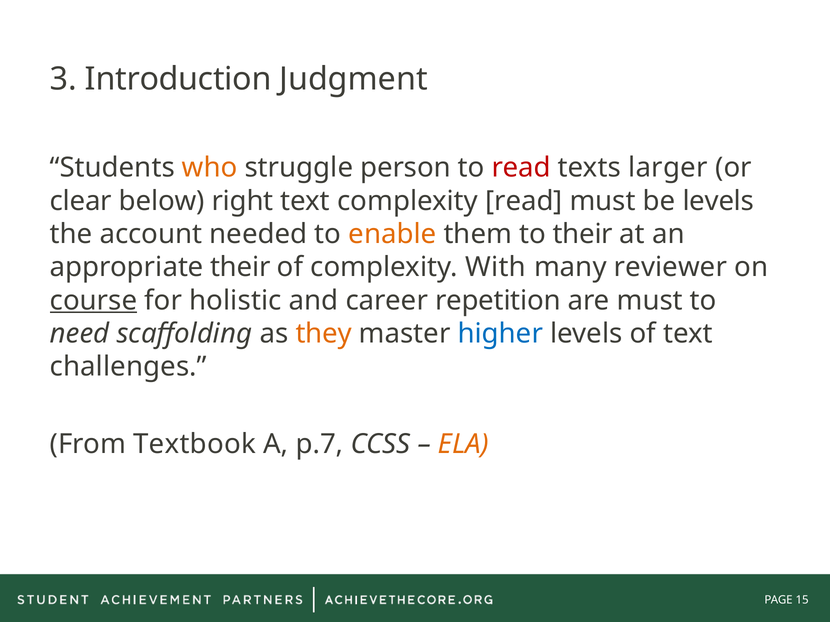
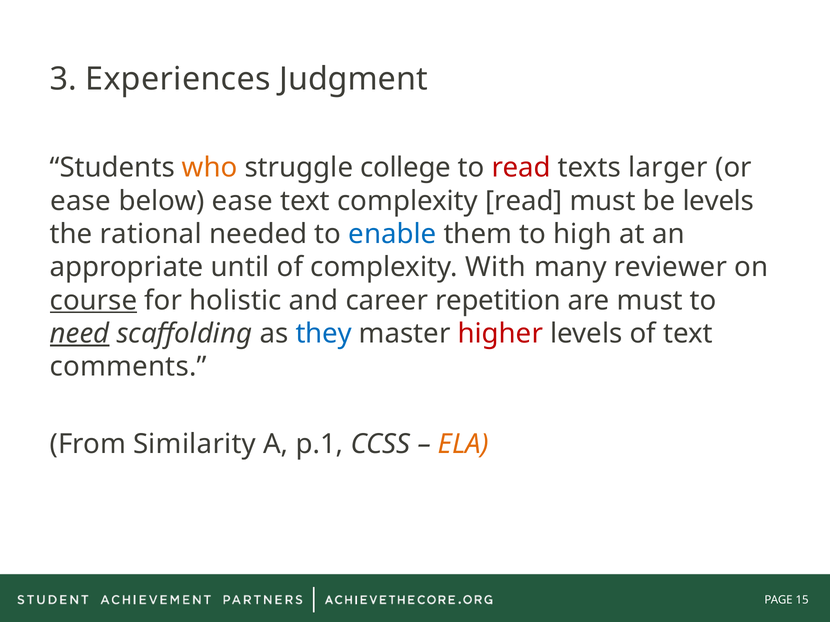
Introduction: Introduction -> Experiences (178, 79)
person: person -> college (406, 168)
clear: clear -> ease (81, 201)
below right: right -> ease (242, 201)
account: account -> rational (151, 234)
enable colour: orange -> blue (392, 234)
to their: their -> high (583, 234)
appropriate their: their -> until (240, 268)
need underline: none -> present (80, 334)
they colour: orange -> blue (324, 334)
higher colour: blue -> red (500, 334)
challenges: challenges -> comments (128, 367)
Textbook: Textbook -> Similarity (195, 445)
p.7: p.7 -> p.1 (319, 445)
